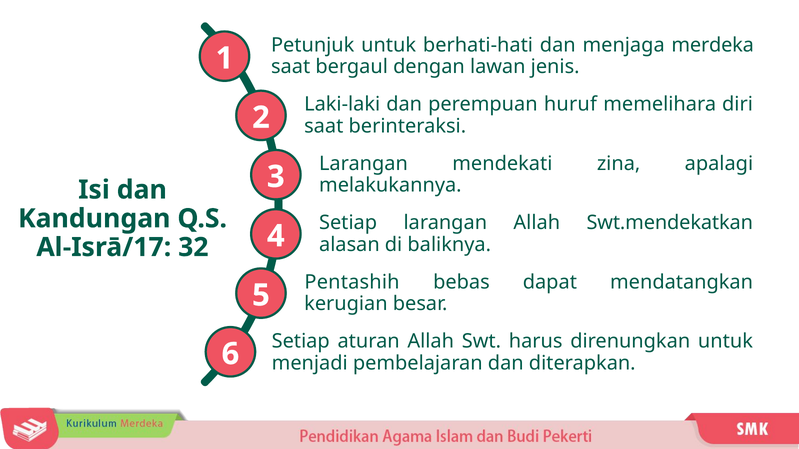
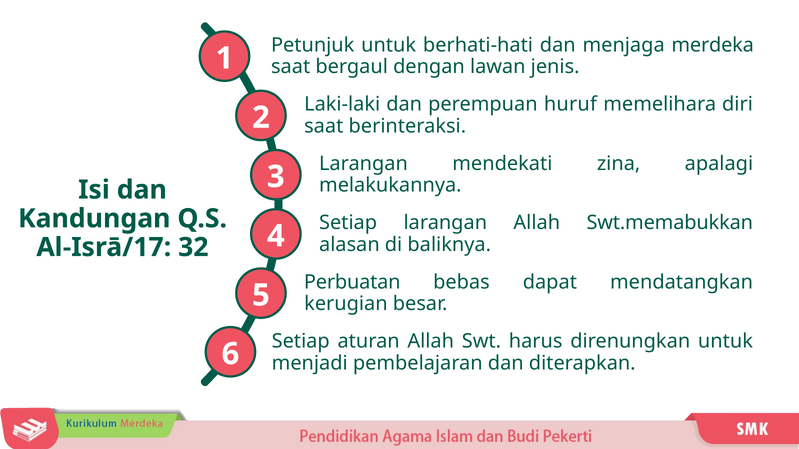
Swt.mendekatkan: Swt.mendekatkan -> Swt.memabukkan (670, 223)
Pentashih: Pentashih -> Perbuatan (352, 282)
